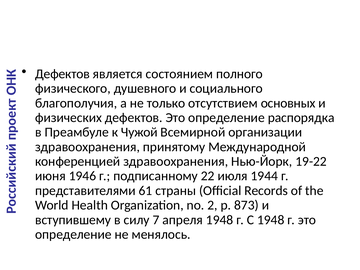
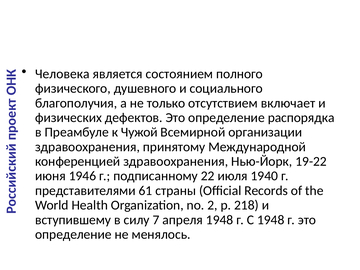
Дефектов: Дефектов -> Человека (62, 74)
основных: основных -> включает (288, 103)
1944: 1944 -> 1940 (264, 176)
873: 873 -> 218 (246, 205)
